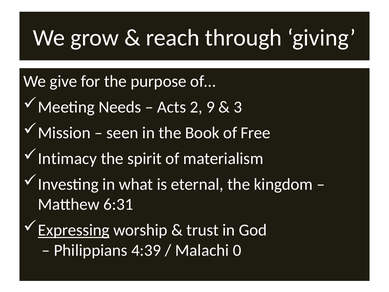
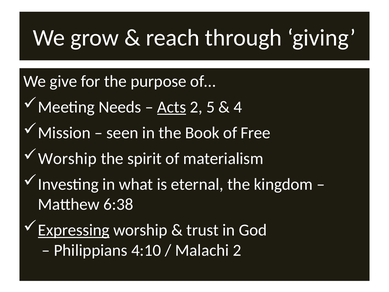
Acts underline: none -> present (172, 107)
9: 9 -> 5 (210, 107)
3: 3 -> 4 (238, 107)
Intimacy: Intimacy -> Worship (67, 158)
6:31: 6:31 -> 6:38 (118, 204)
4:39: 4:39 -> 4:10 (146, 250)
Malachi 0: 0 -> 2 (237, 250)
